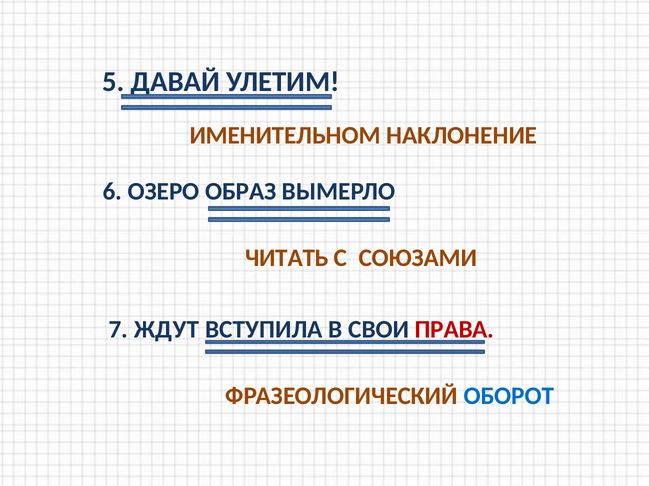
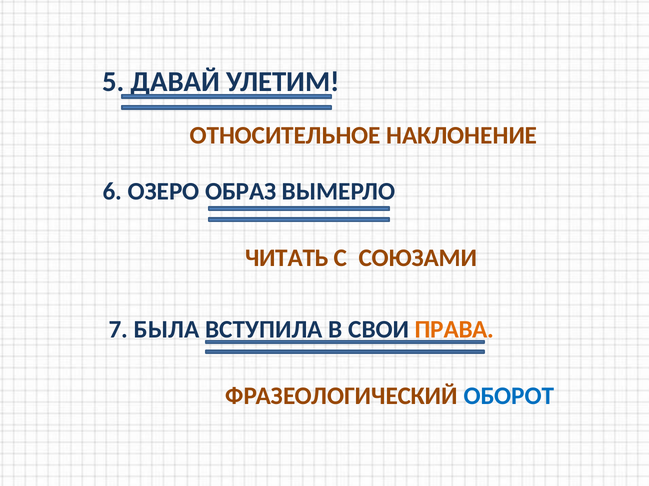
ИМЕНИТЕЛЬНОМ: ИМЕНИТЕЛЬНОМ -> ОТНОСИТЕЛЬНОЕ (285, 136)
ЖДУТ: ЖДУТ -> БЫЛА (167, 330)
ПРАВА colour: red -> orange (454, 330)
